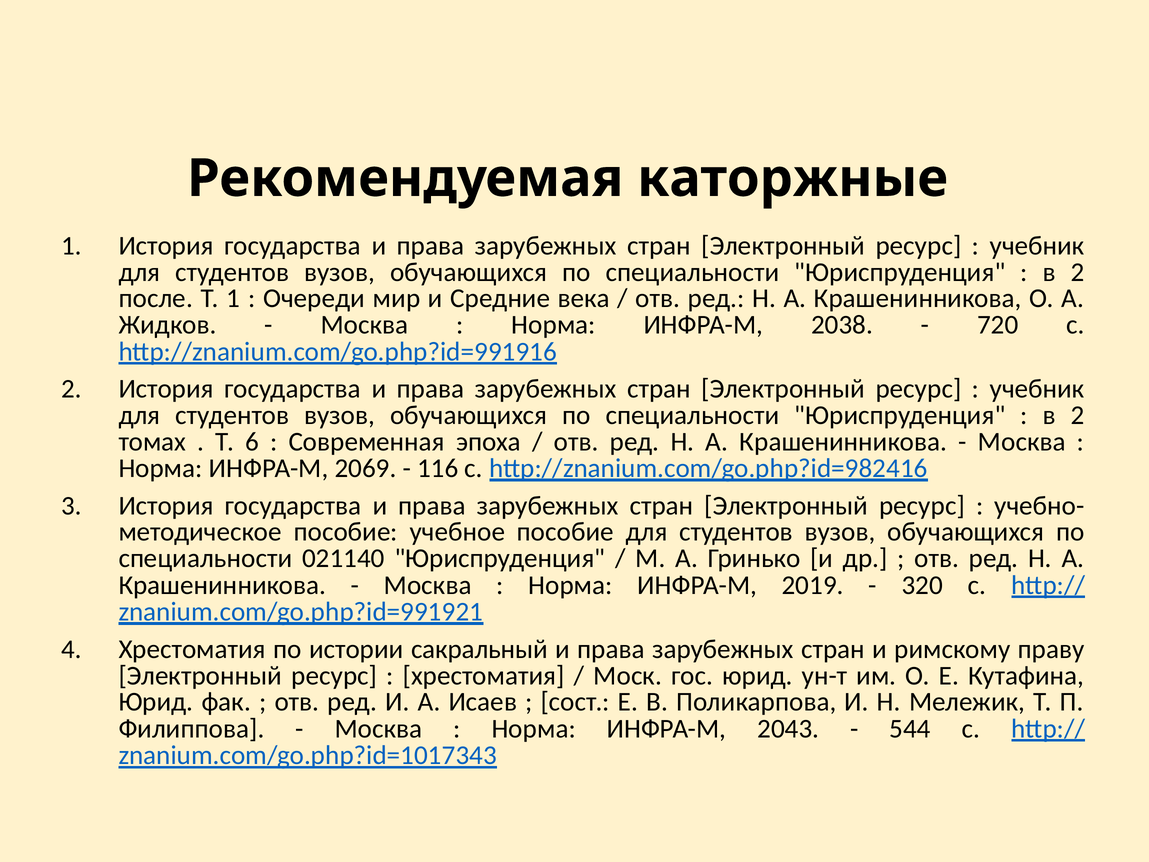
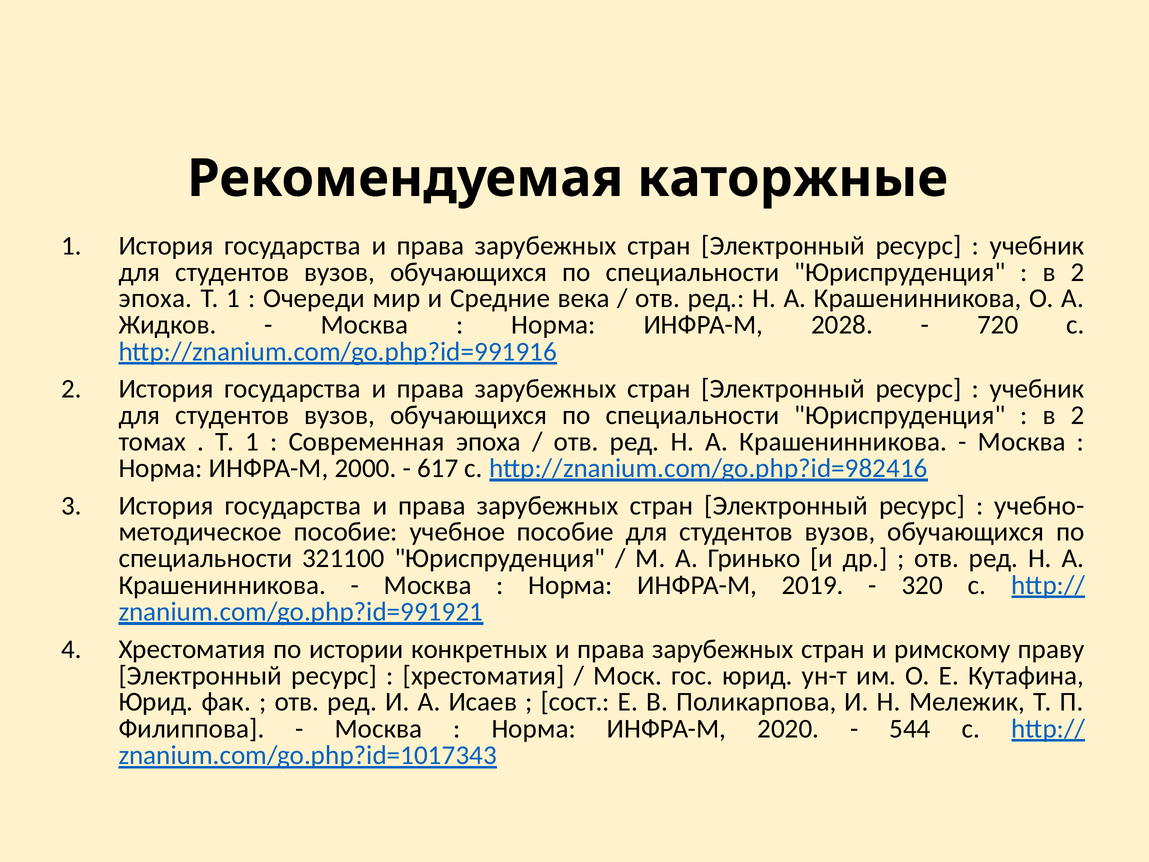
после: после -> эпоха (156, 298)
2038: 2038 -> 2028 (842, 325)
6: 6 -> 1 (252, 442)
2069: 2069 -> 2000 (366, 468)
116: 116 -> 617 (438, 468)
021140: 021140 -> 321100 (343, 558)
сакральный: сакральный -> конкретных (479, 649)
2043: 2043 -> 2020 (788, 728)
